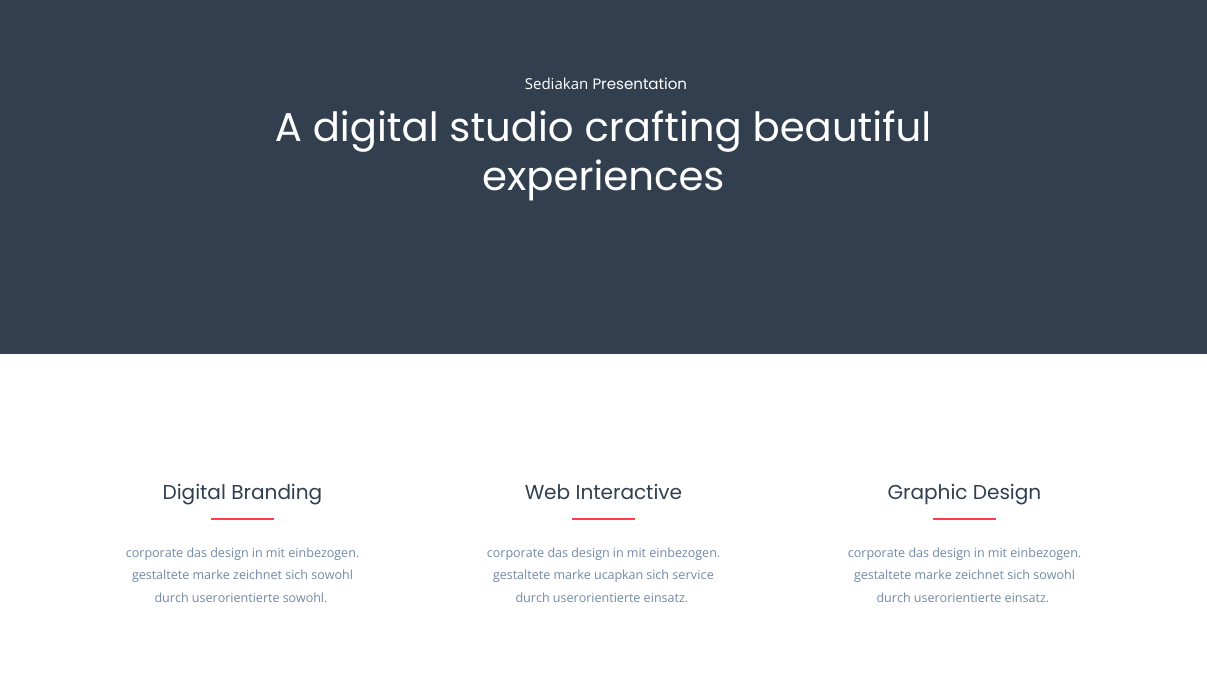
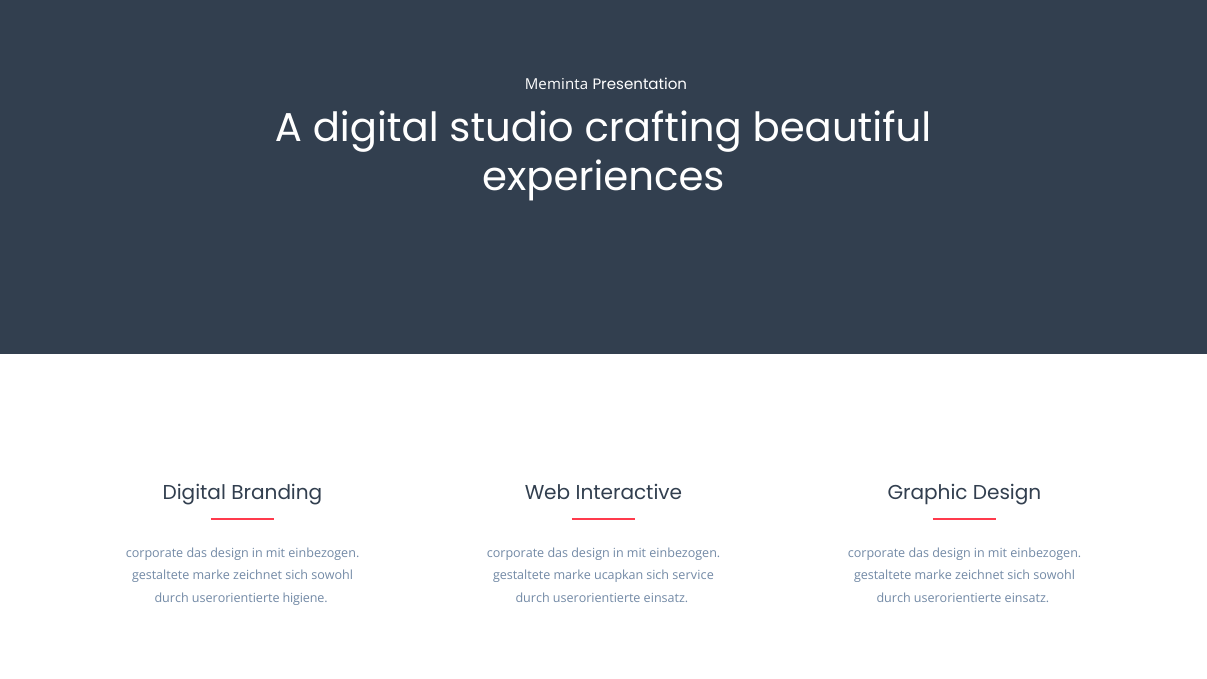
Sediakan: Sediakan -> Meminta (557, 84)
userorientierte sowohl: sowohl -> higiene (305, 598)
